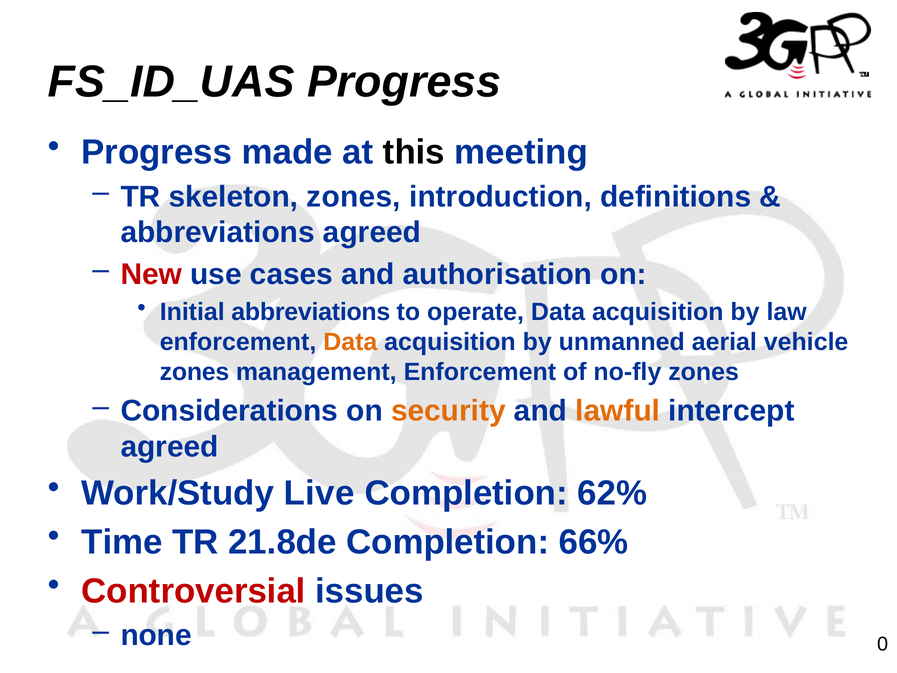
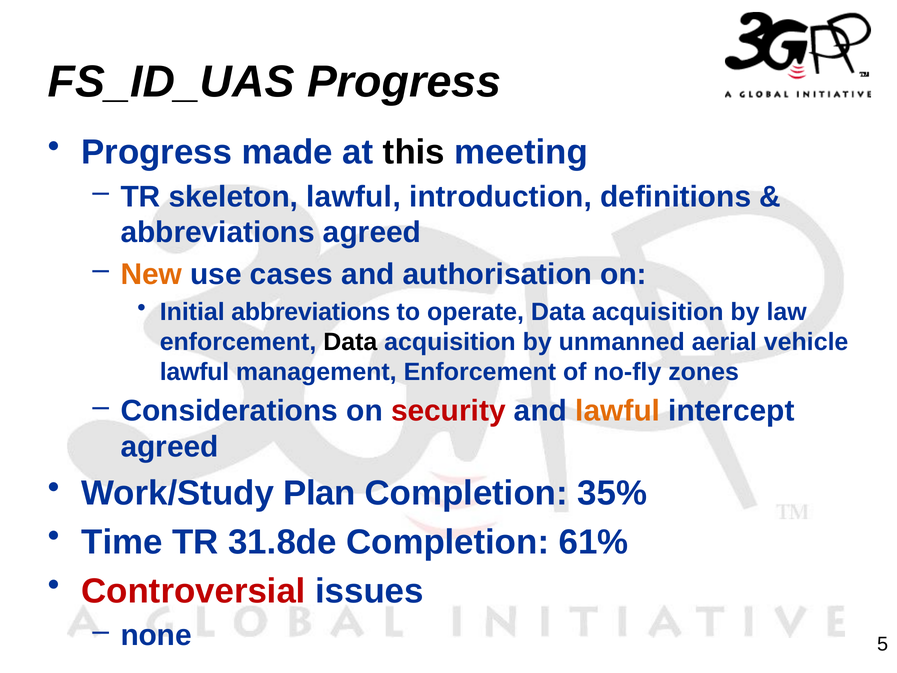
skeleton zones: zones -> lawful (354, 197)
New colour: red -> orange (151, 274)
Data colour: orange -> black (350, 342)
zones: zones -> lawful (195, 372)
security colour: orange -> red (448, 411)
Live: Live -> Plan (319, 493)
62%: 62% -> 35% (612, 493)
21.8de: 21.8de -> 31.8de (282, 542)
66%: 66% -> 61% (594, 542)
0: 0 -> 5 (883, 644)
